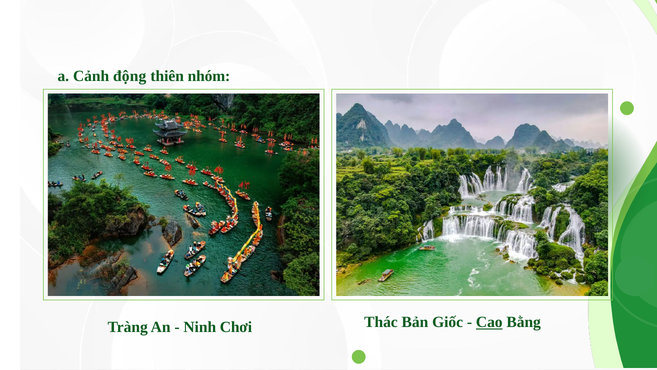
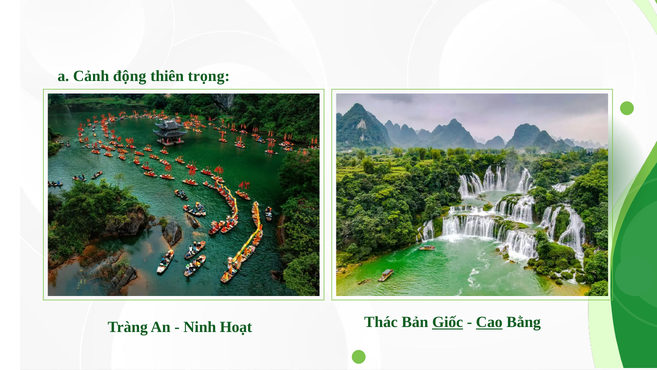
nhóm: nhóm -> trọng (209, 76)
Chơi: Chơi -> Hoạt (236, 327)
Giốc underline: none -> present (448, 322)
